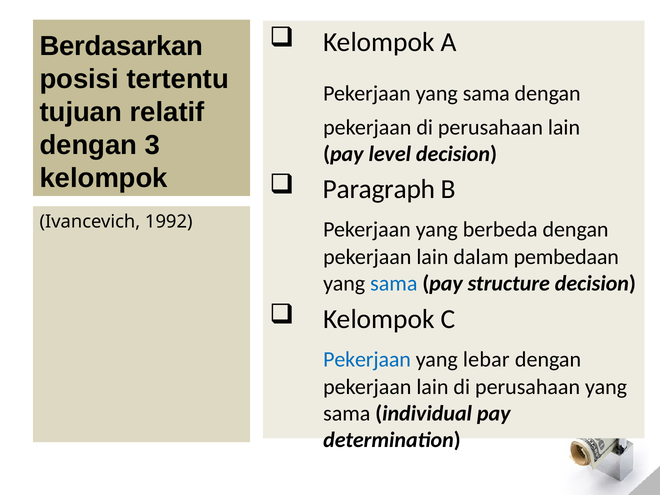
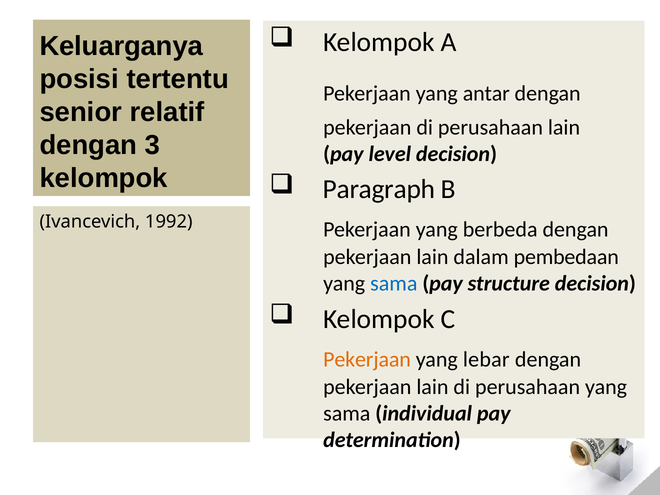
Berdasarkan: Berdasarkan -> Keluarganya (121, 46)
Pekerjaan yang sama: sama -> antar (486, 94)
tujuan: tujuan -> senior (81, 112)
Pekerjaan colour: blue -> orange (367, 360)
